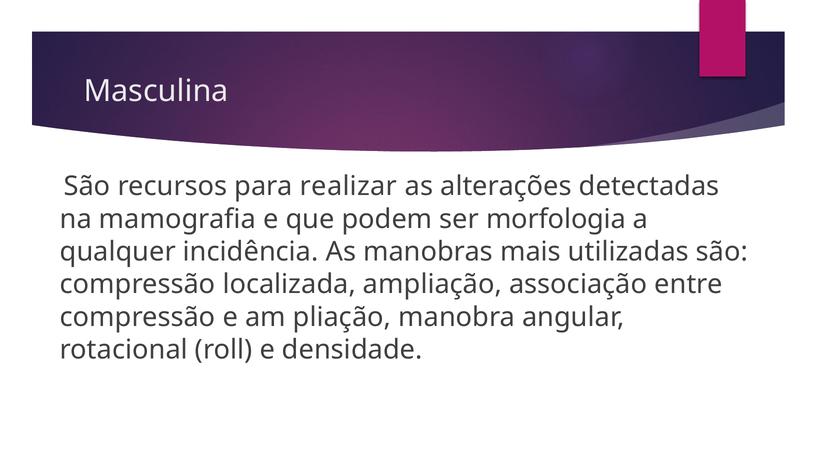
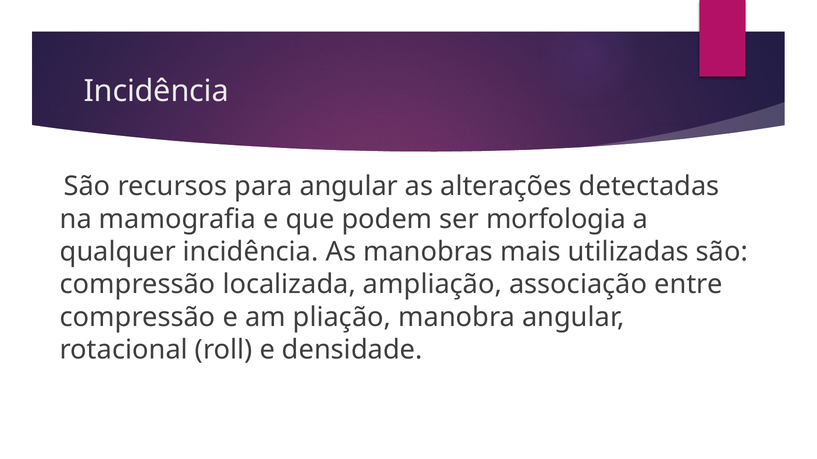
Masculina: Masculina -> Incidência (156, 91)
para realizar: realizar -> angular (349, 187)
